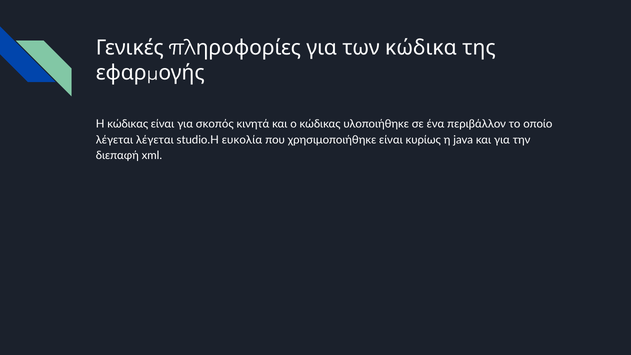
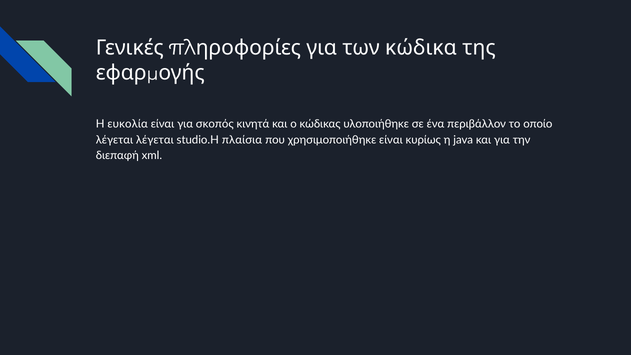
Η κώδικας: κώδικας -> ευκολία (128, 124)
ευκολία: ευκολία -> πλαίσια (242, 140)
